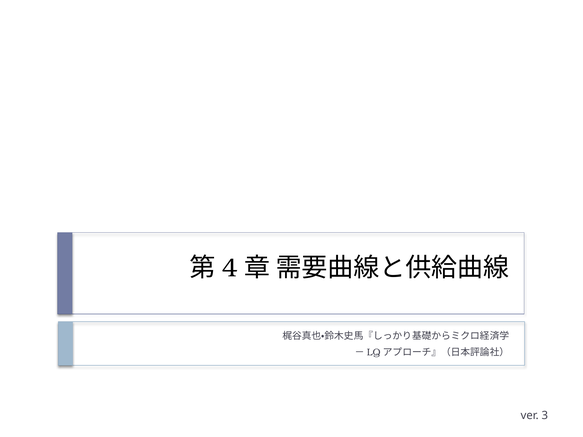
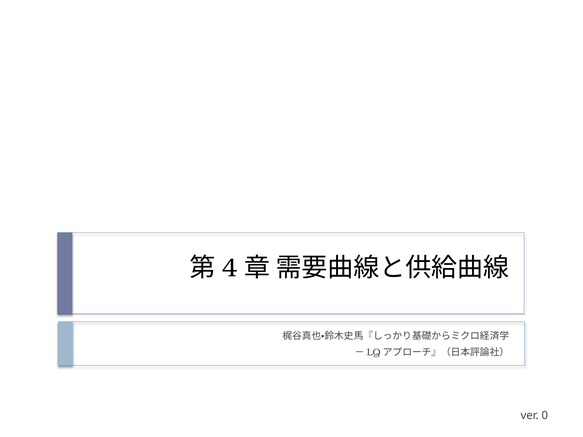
3: 3 -> 0 (545, 416)
